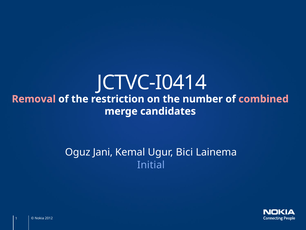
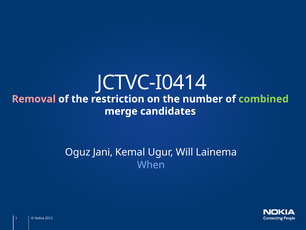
combined colour: pink -> light green (264, 99)
Bici: Bici -> Will (184, 152)
Initial: Initial -> When (151, 165)
